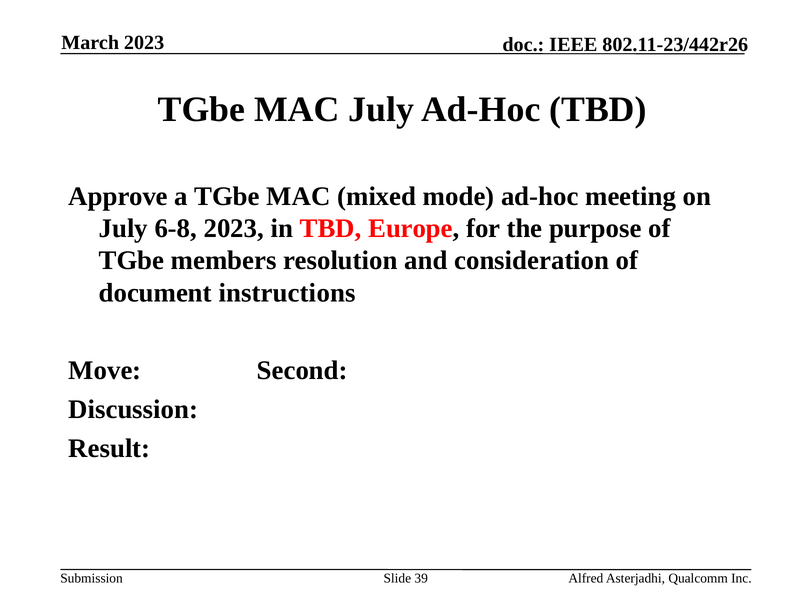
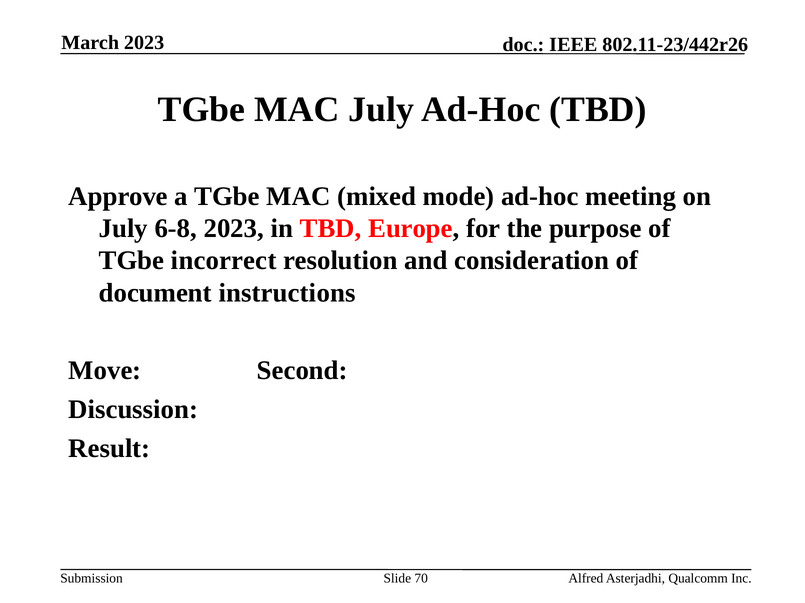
members: members -> incorrect (224, 261)
39: 39 -> 70 (421, 579)
